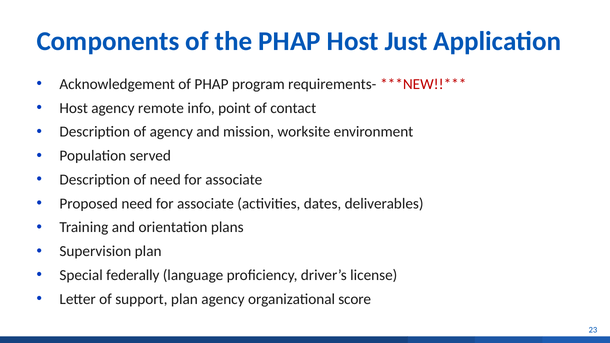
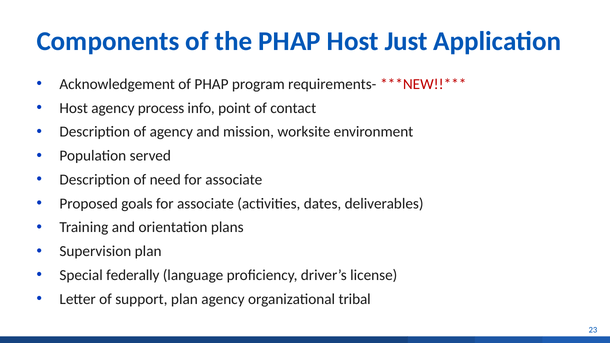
remote: remote -> process (161, 108)
Proposed need: need -> goals (137, 204)
score: score -> tribal (355, 299)
